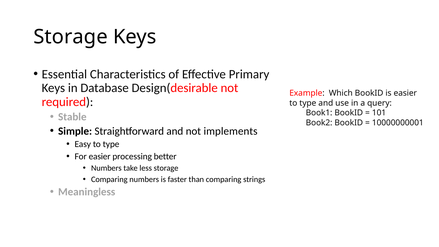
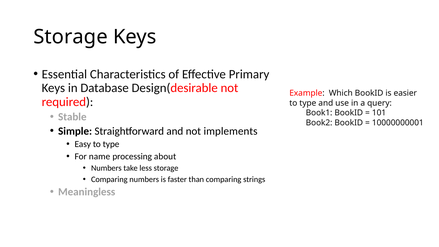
For easier: easier -> name (100, 156)
better: better -> about (165, 156)
